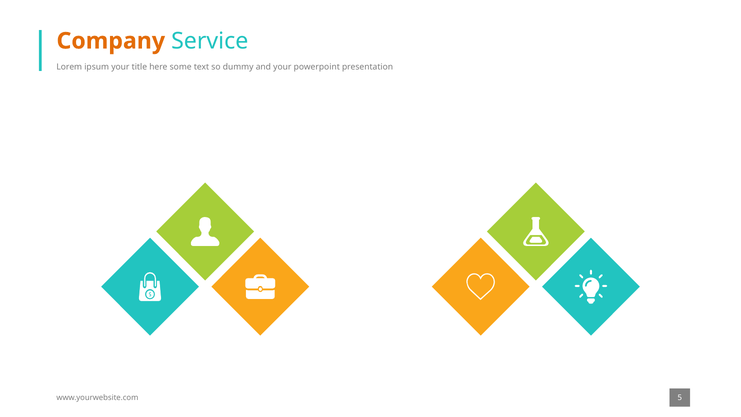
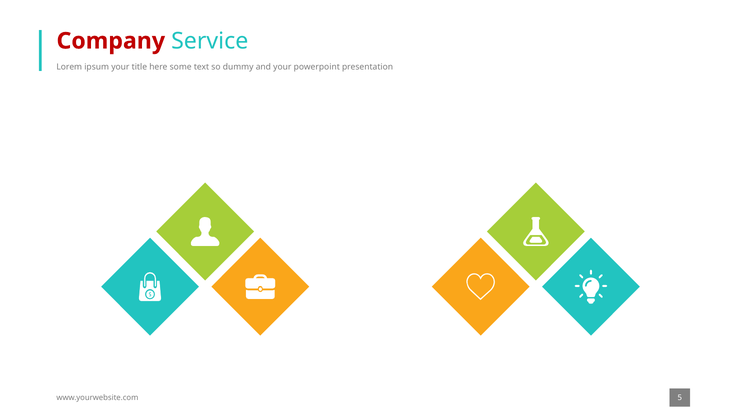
Company colour: orange -> red (111, 41)
